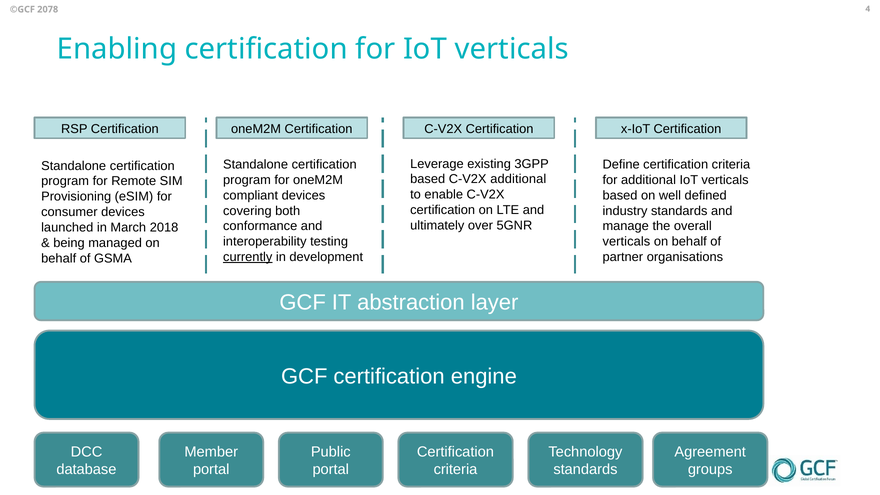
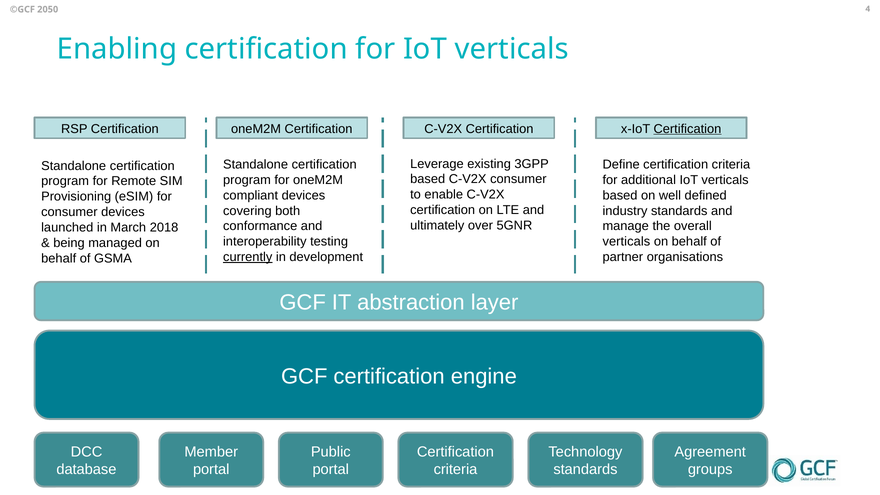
2078: 2078 -> 2050 (48, 9)
Certification underline: none -> present (687, 129)
C-V2X additional: additional -> consumer (518, 179)
